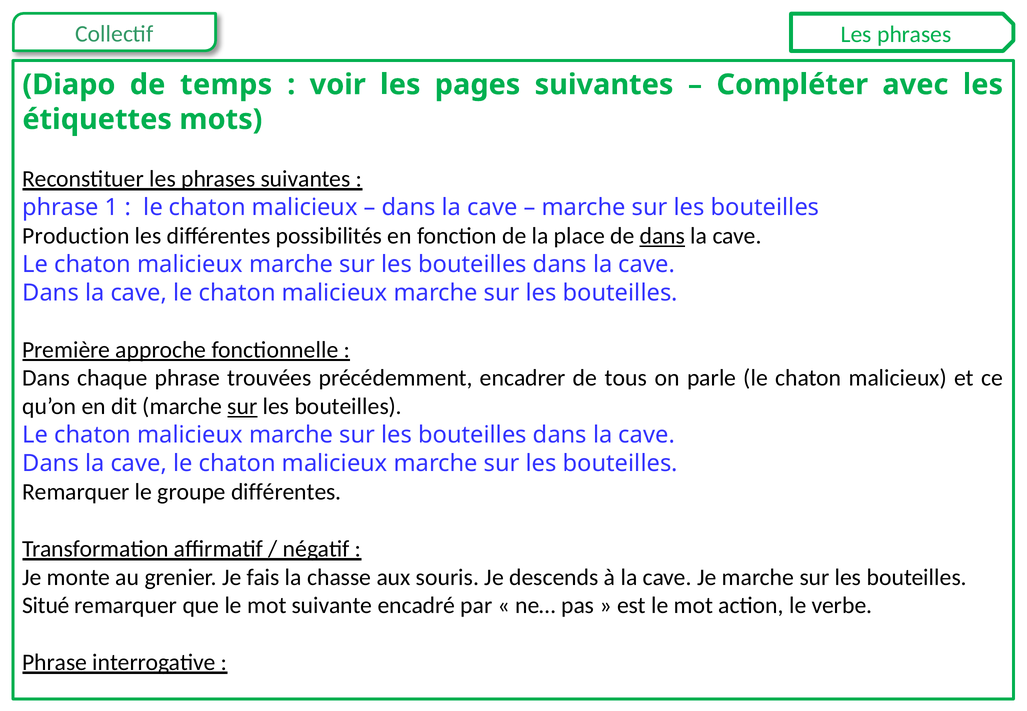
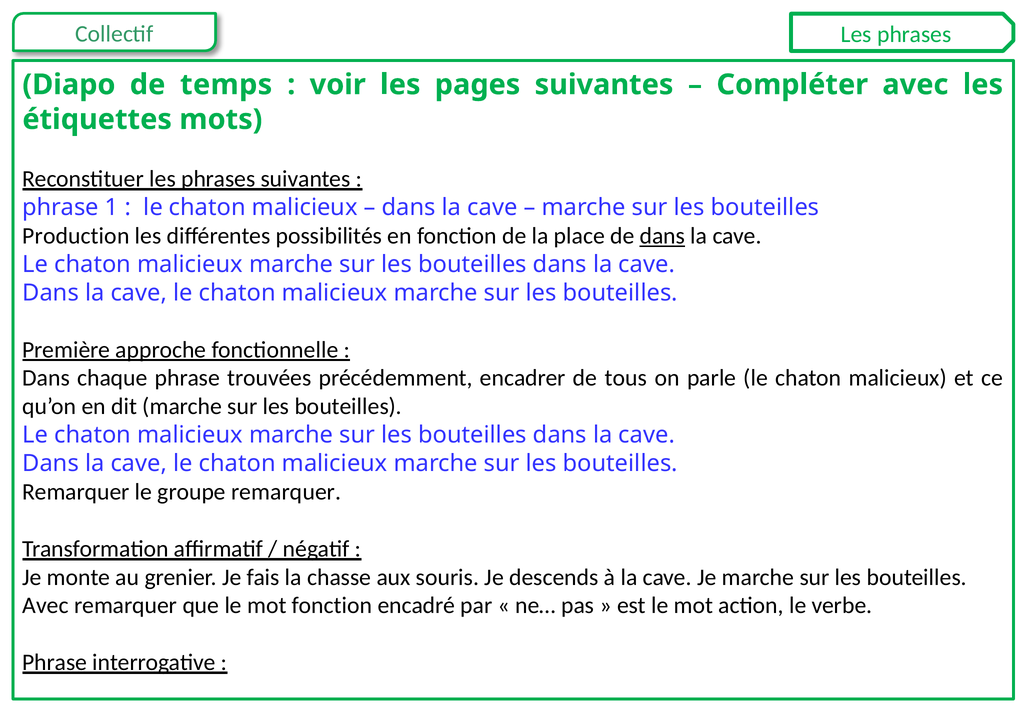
sur underline: present -> none (242, 407)
groupe différentes: différentes -> remarquer (286, 492)
Situé: Situé -> Avec (46, 606)
mot suivante: suivante -> fonction (332, 606)
